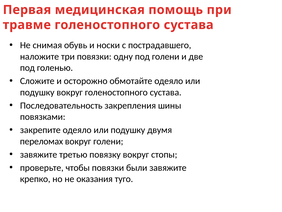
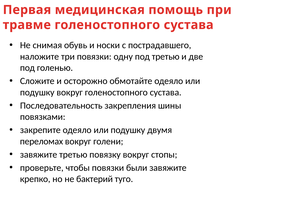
под голени: голени -> третью (166, 56)
оказания: оказания -> бактерий (95, 179)
